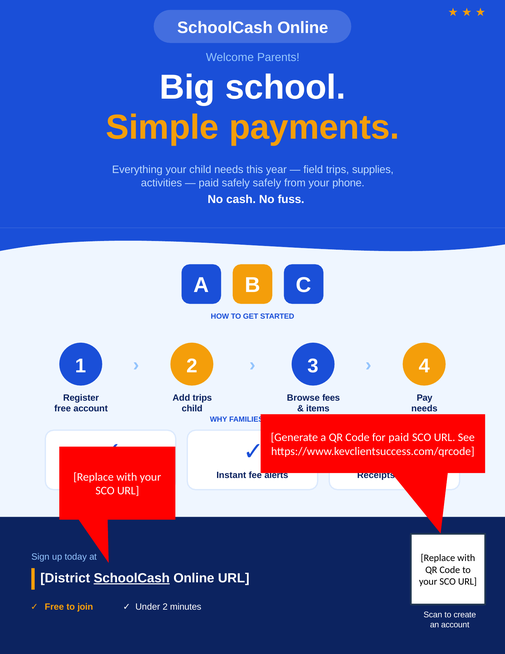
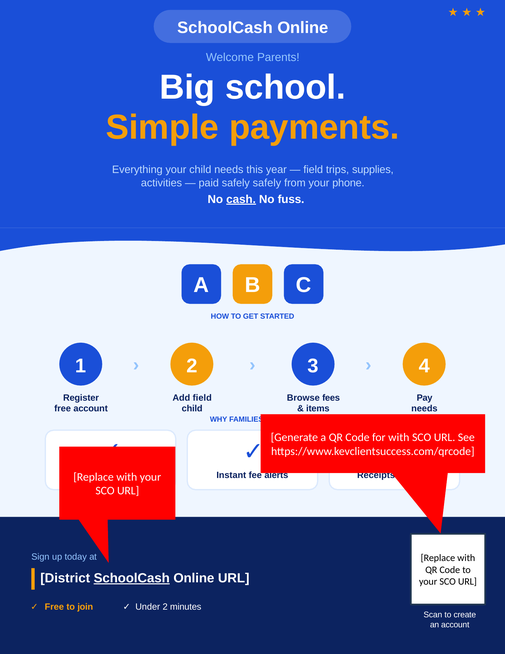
cash underline: none -> present (241, 199)
Add trips: trips -> field (202, 397)
for paid: paid -> with (399, 437)
